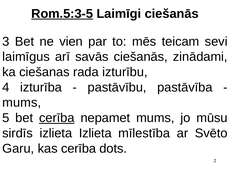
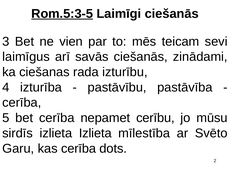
mums: mums -> cerība (22, 103)
cerība underline: present -> none (57, 118)
nepamet mums: mums -> cerību (155, 118)
